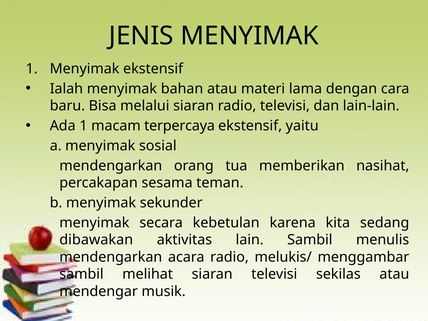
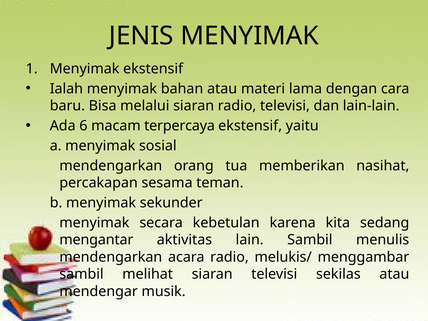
Ada 1: 1 -> 6 (83, 126)
dibawakan: dibawakan -> mengantar (96, 240)
